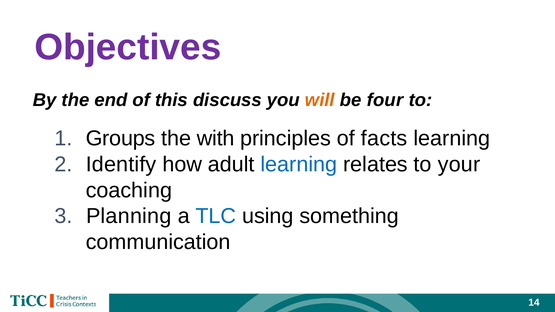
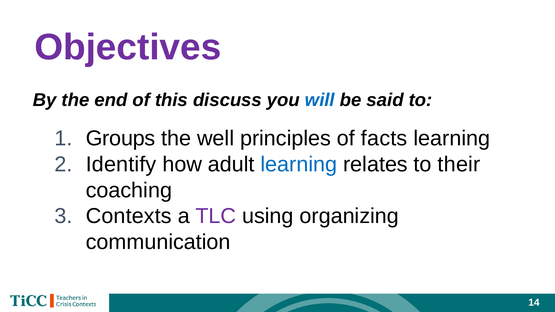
will colour: orange -> blue (320, 100)
four: four -> said (385, 100)
with: with -> well (216, 139)
your: your -> their (459, 164)
Planning: Planning -> Contexts (129, 216)
TLC colour: blue -> purple (216, 216)
something: something -> organizing (349, 216)
